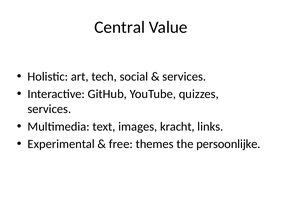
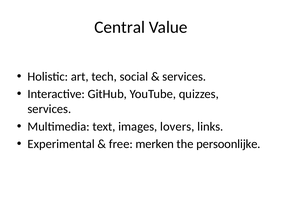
kracht: kracht -> lovers (177, 127)
themes: themes -> merken (155, 144)
